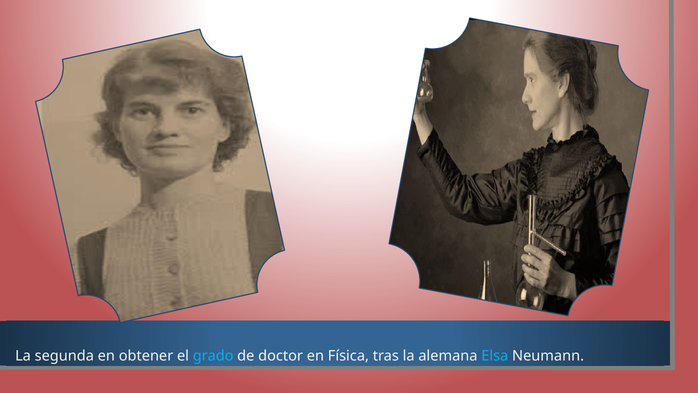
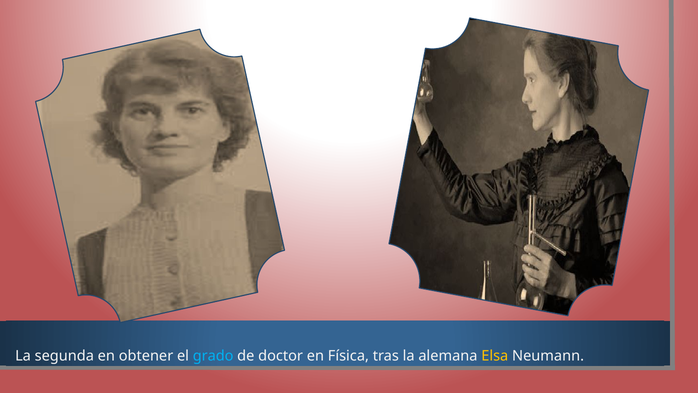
Elsa colour: light blue -> yellow (495, 355)
